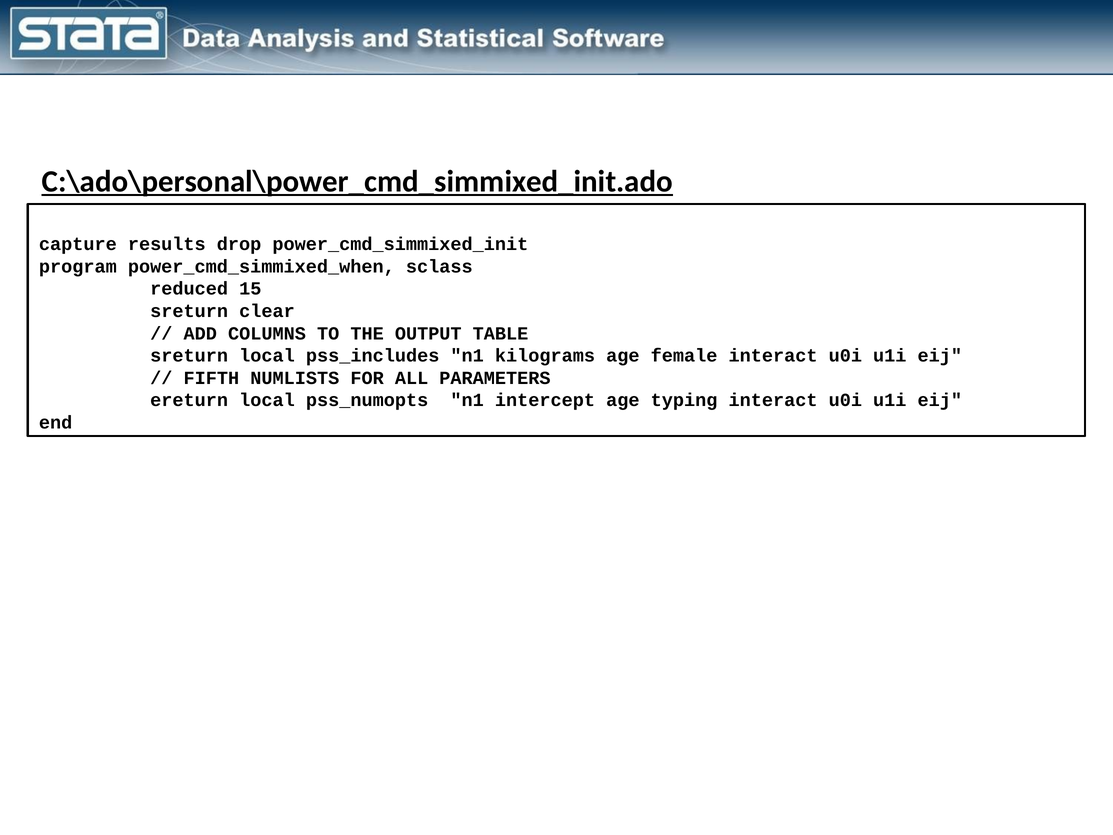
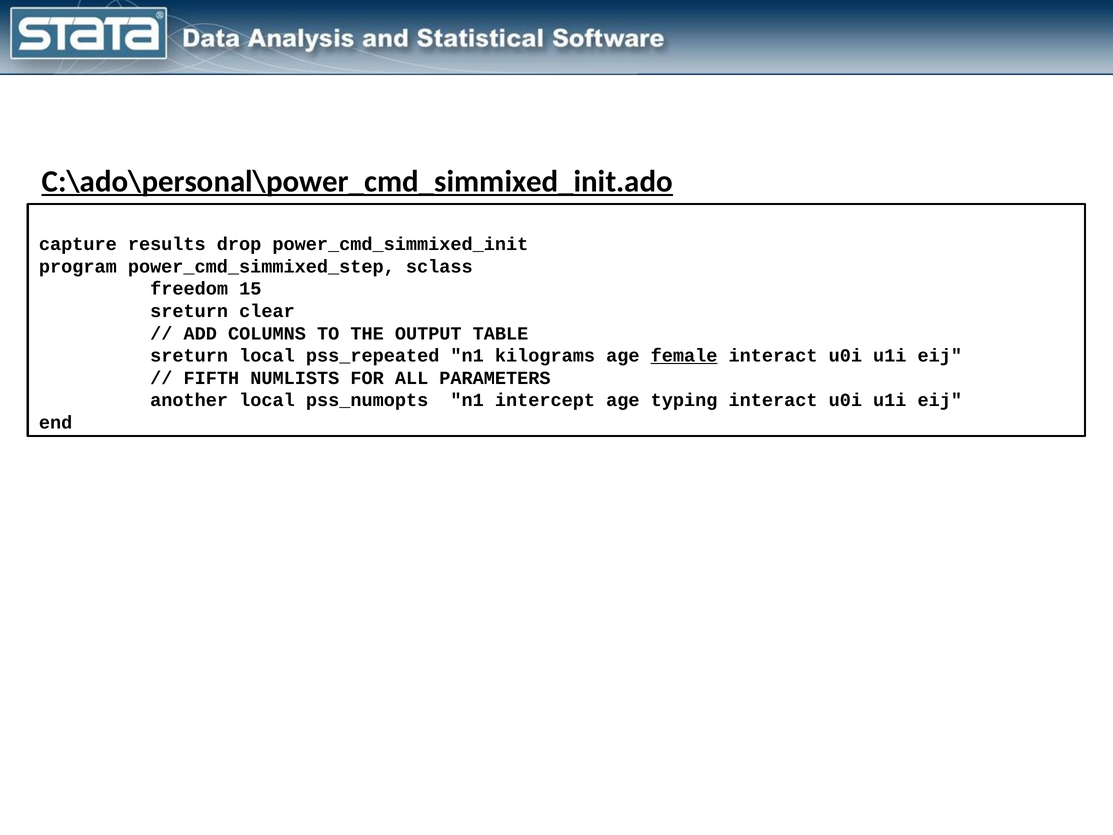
power_cmd_simmixed_when: power_cmd_simmixed_when -> power_cmd_simmixed_step (261, 267)
reduced: reduced -> freedom (189, 289)
pss_includes: pss_includes -> pss_repeated (373, 356)
female underline: none -> present (684, 356)
ereturn: ereturn -> another (189, 400)
